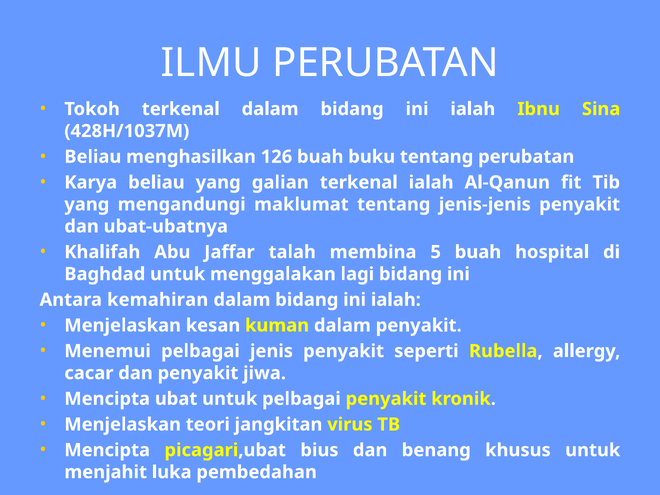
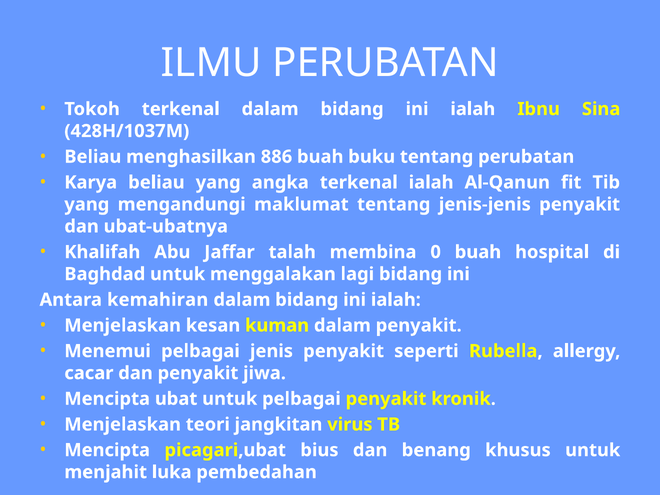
126: 126 -> 886 (276, 157)
galian: galian -> angka (280, 182)
5: 5 -> 0 (436, 252)
